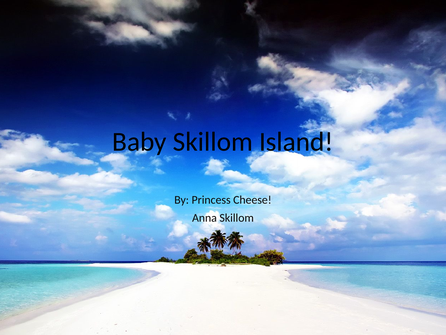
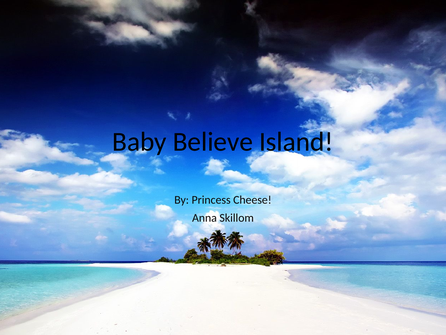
Baby Skillom: Skillom -> Believe (213, 142)
